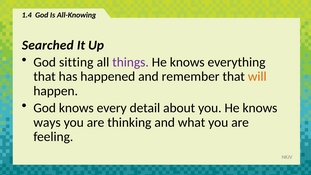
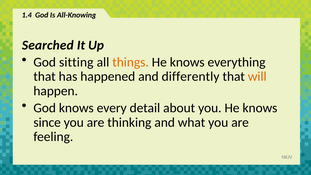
things colour: purple -> orange (131, 62)
remember: remember -> differently (191, 77)
ways: ways -> since (47, 123)
